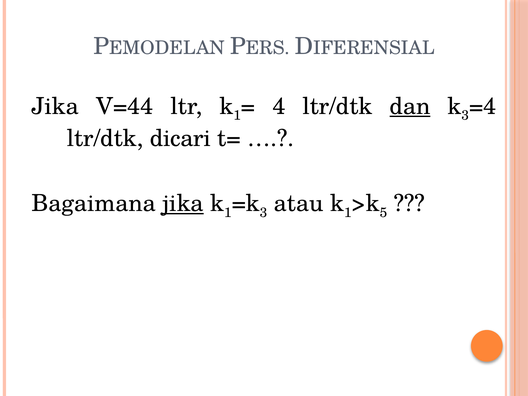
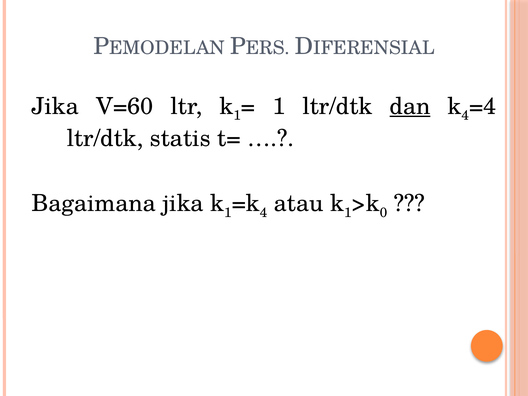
V=44: V=44 -> V=60 (125, 106)
4: 4 -> 1 (279, 106)
3: 3 -> 4 (465, 115)
dicari: dicari -> statis (180, 138)
jika underline: present -> none (183, 204)
3: 3 -> 4 (264, 213)
5: 5 -> 0 (384, 213)
